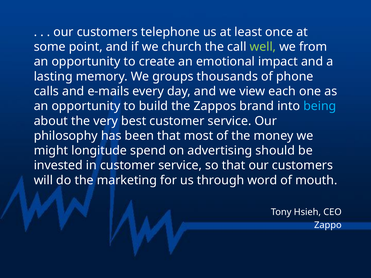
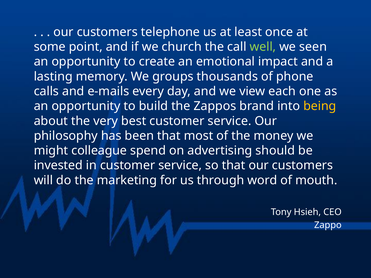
from: from -> seen (313, 47)
being colour: light blue -> yellow (320, 106)
longitude: longitude -> colleague (99, 151)
